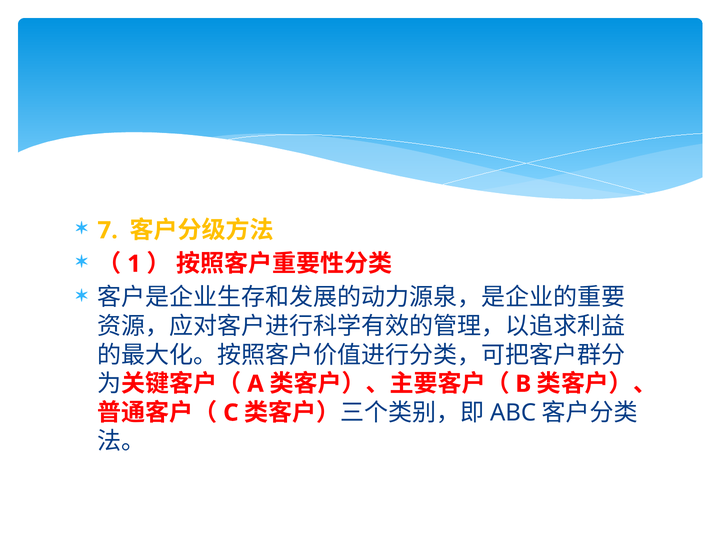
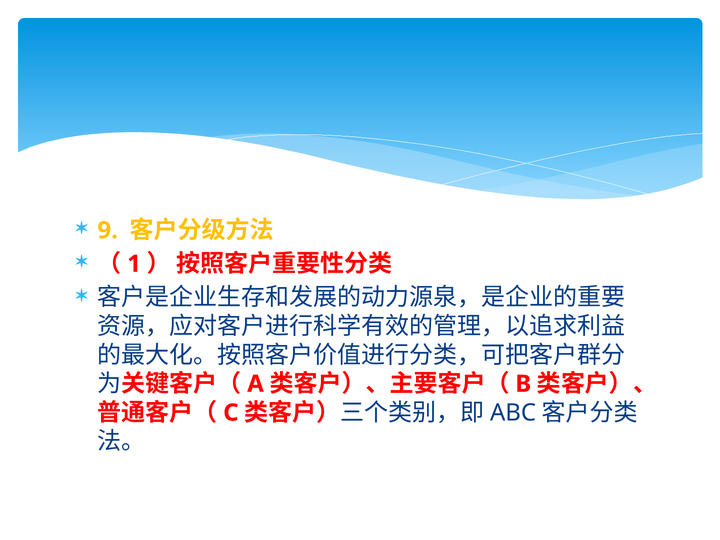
7: 7 -> 9 (108, 230)
